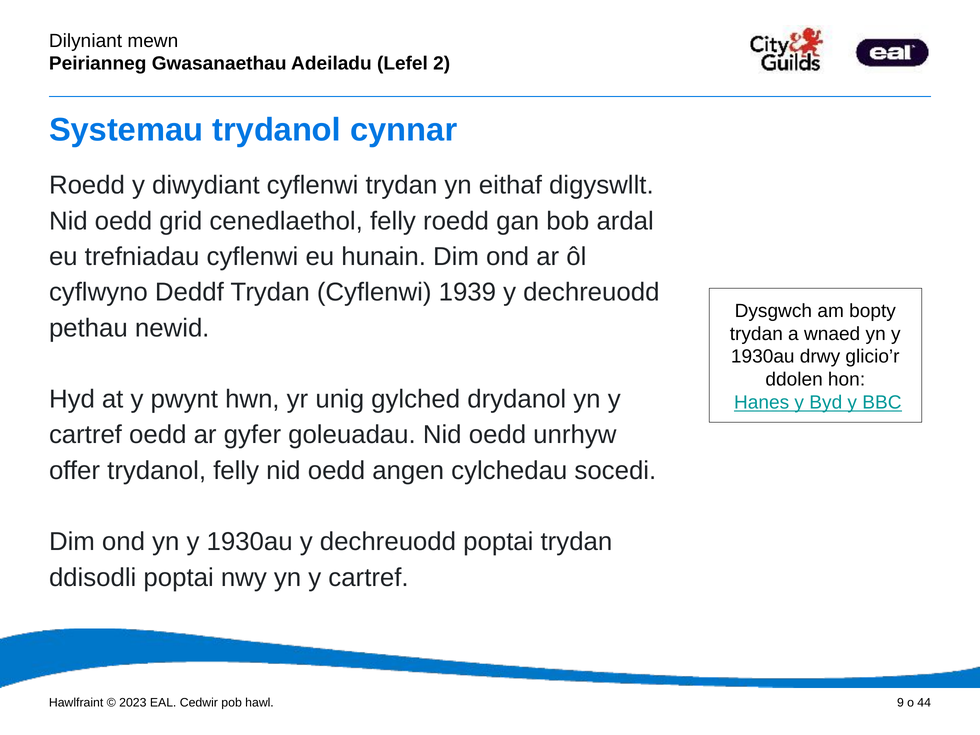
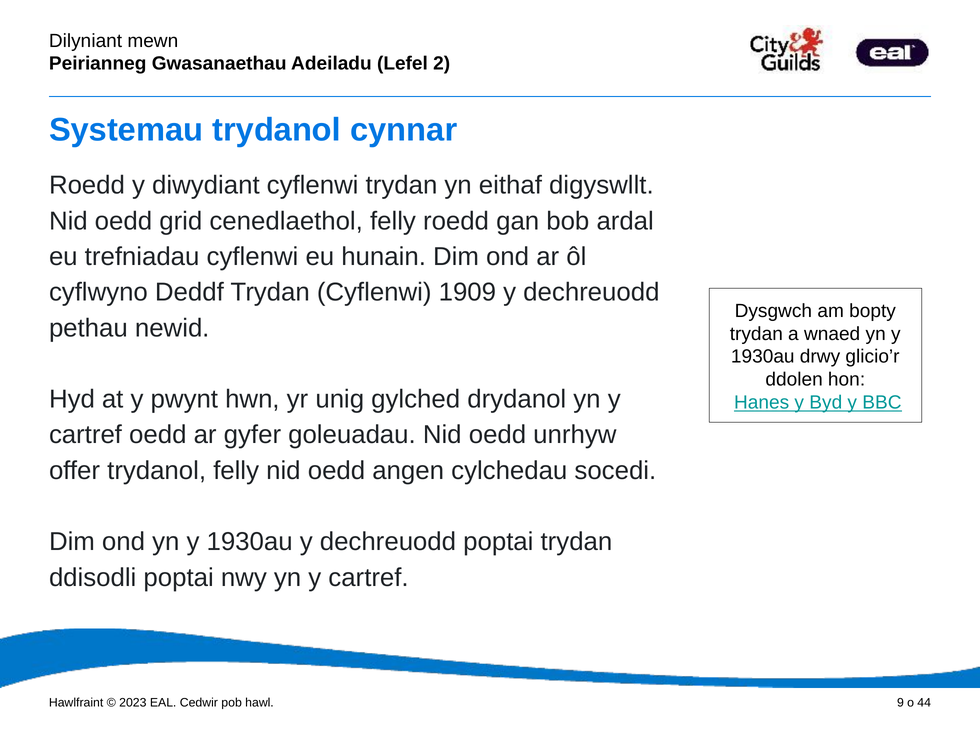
1939: 1939 -> 1909 (467, 292)
